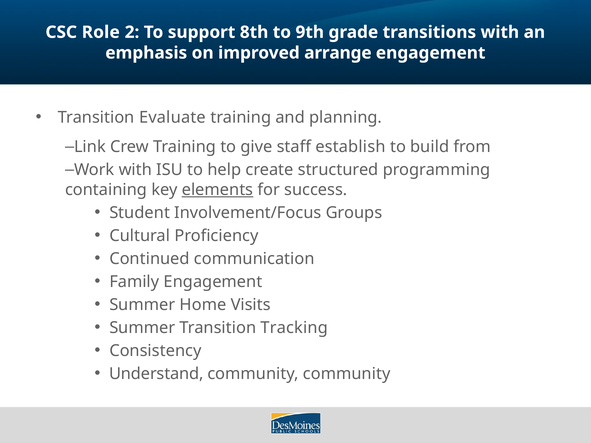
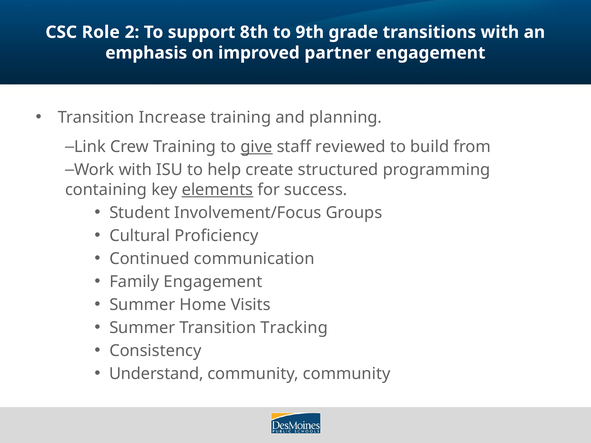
arrange: arrange -> partner (338, 53)
Evaluate: Evaluate -> Increase (172, 117)
give underline: none -> present (257, 147)
establish: establish -> reviewed (350, 147)
